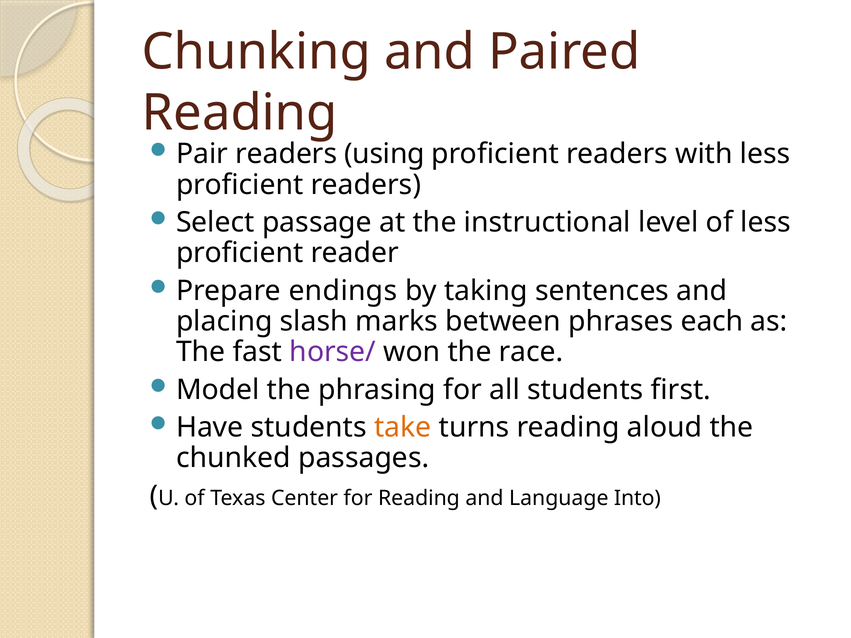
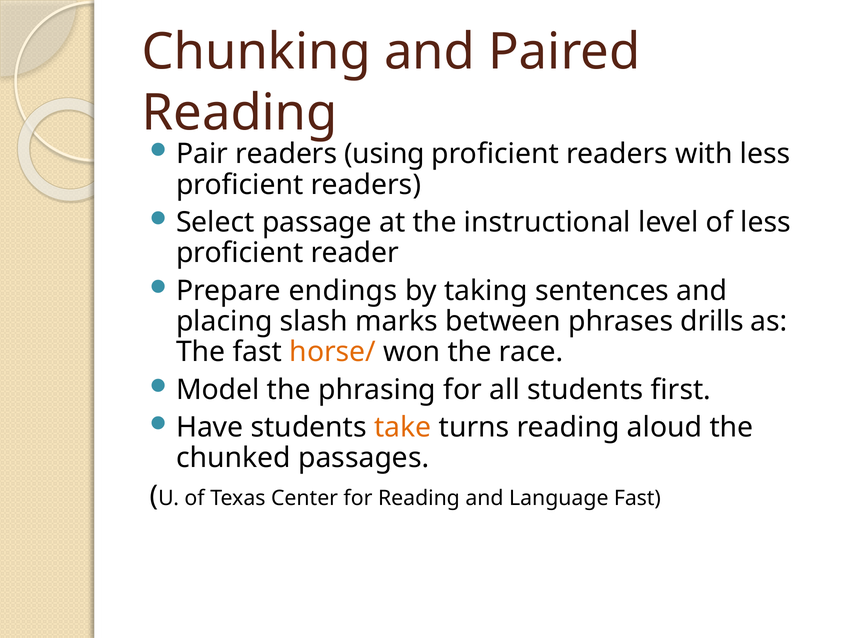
each: each -> drills (712, 321)
horse/ colour: purple -> orange (333, 352)
Language Into: Into -> Fast (637, 498)
